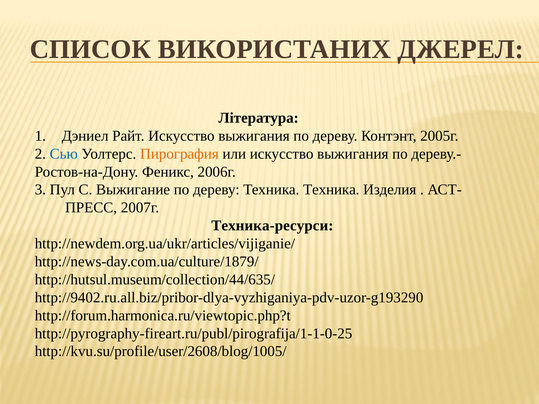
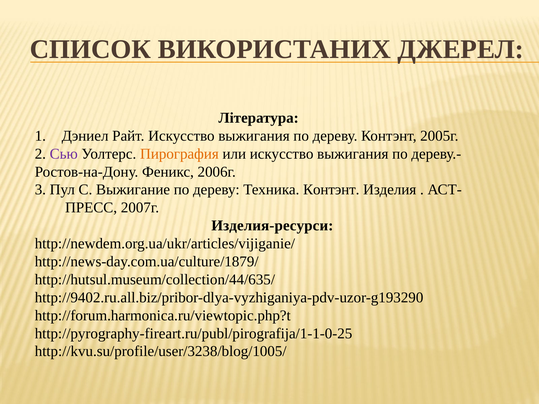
Сью colour: blue -> purple (64, 154)
Техника Техника: Техника -> Контэнт (331, 190)
Техника-ресурси: Техника-ресурси -> Изделия-ресурси (272, 226)
http://kvu.su/profile/user/2608/blog/1005/: http://kvu.su/profile/user/2608/blog/1005/ -> http://kvu.su/profile/user/3238/blog/1005/ (161, 352)
